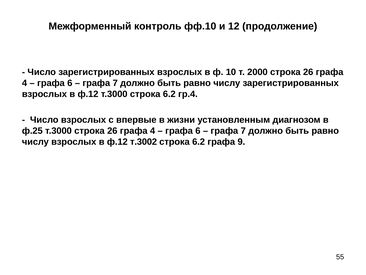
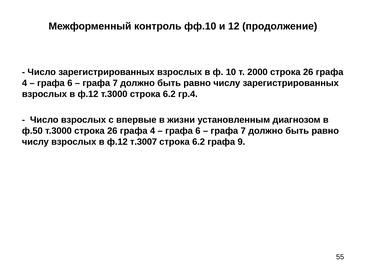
ф.25: ф.25 -> ф.50 (32, 131)
т.3002: т.3002 -> т.3007 (144, 142)
